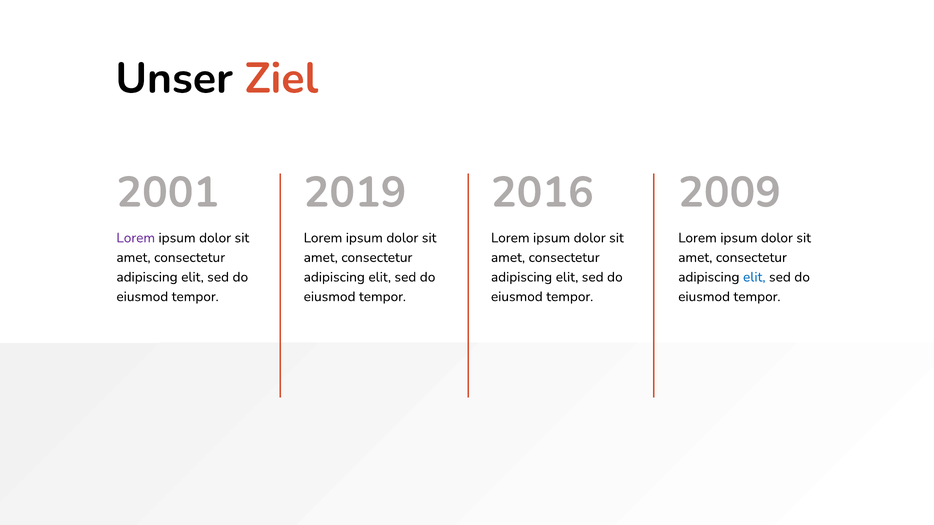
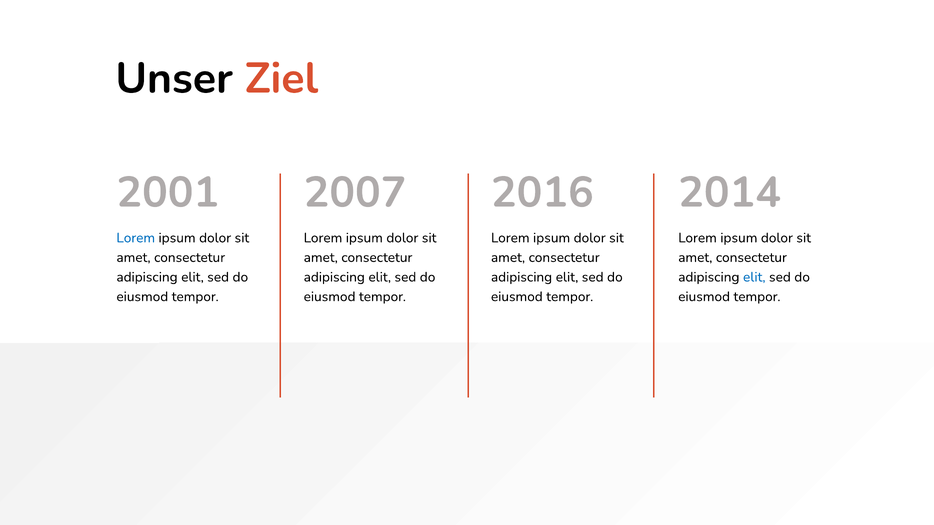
2019: 2019 -> 2007 (355, 193)
2009: 2009 -> 2014 (730, 193)
Lorem colour: purple -> blue (136, 238)
